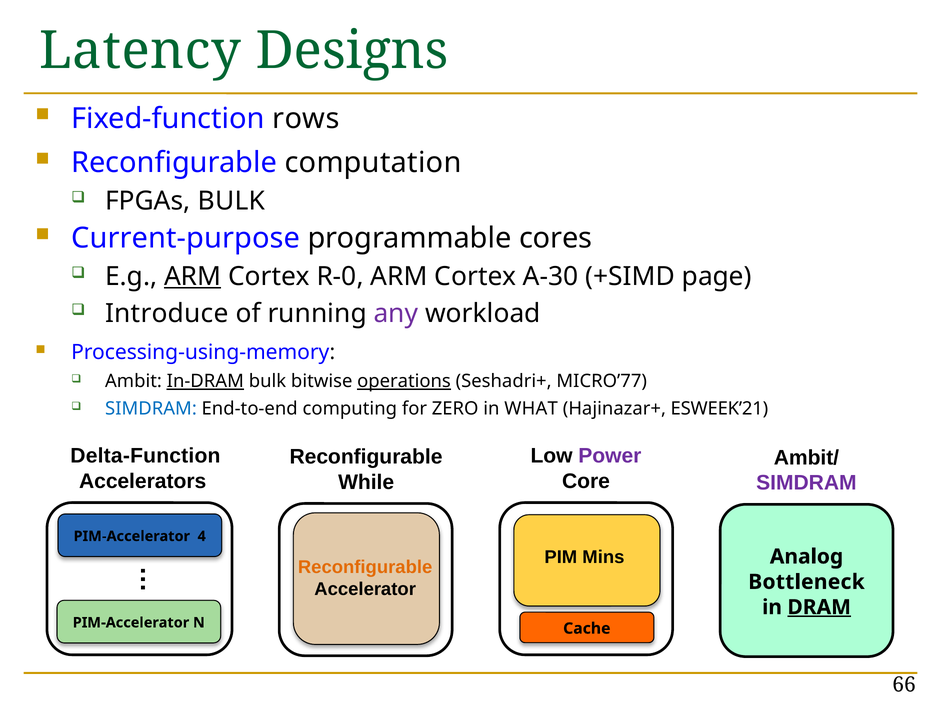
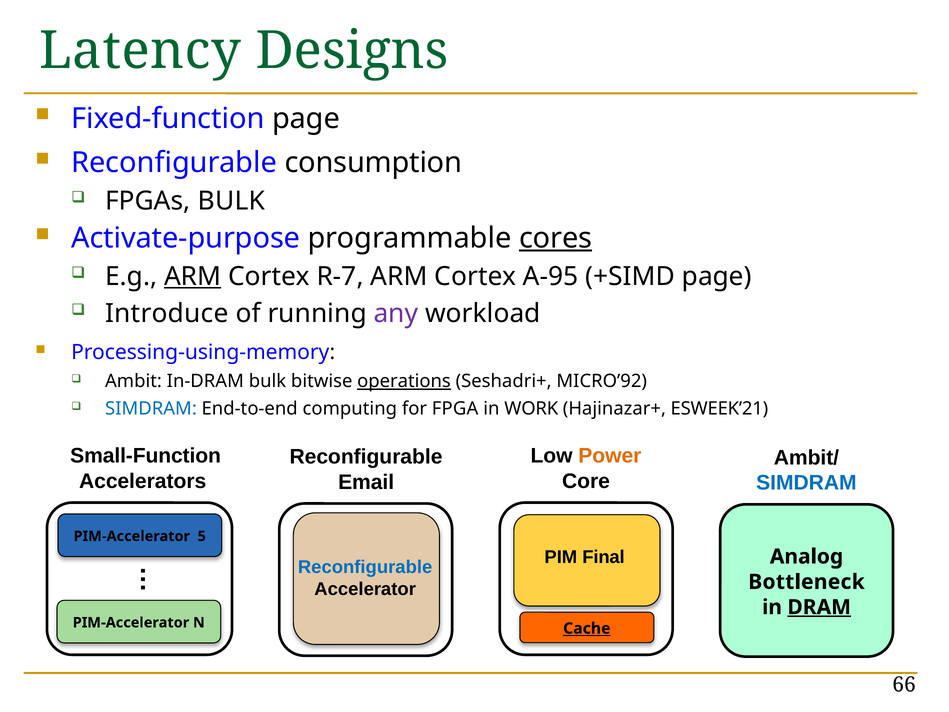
Fixed-function rows: rows -> page (306, 118)
computation: computation -> consumption (373, 163)
Current-purpose: Current-purpose -> Activate-purpose (186, 238)
cores underline: none -> present (556, 238)
R-0: R-0 -> R-7 (340, 276)
A-30: A-30 -> A-95 (551, 276)
In-DRAM underline: present -> none (205, 381)
MICRO’77: MICRO’77 -> MICRO’92 (602, 381)
ZERO: ZERO -> FPGA (455, 409)
WHAT: WHAT -> WORK (531, 409)
Delta-Function: Delta-Function -> Small-Function (146, 456)
Power colour: purple -> orange (610, 456)
While: While -> Email (366, 482)
SIMDRAM colour: purple -> blue (806, 483)
4: 4 -> 5 (202, 536)
Mins: Mins -> Final (604, 557)
Reconfigurable colour: orange -> blue (365, 567)
Cache underline: none -> present (587, 628)
